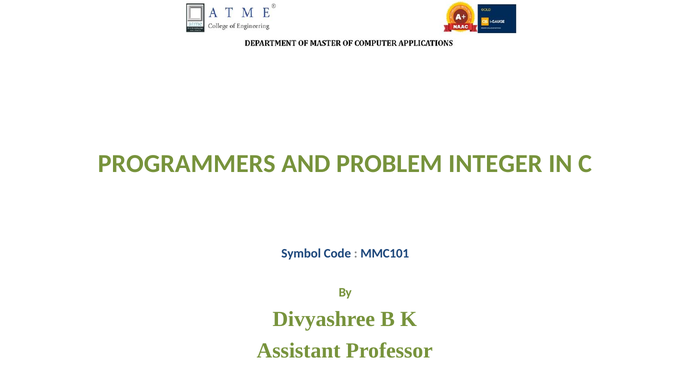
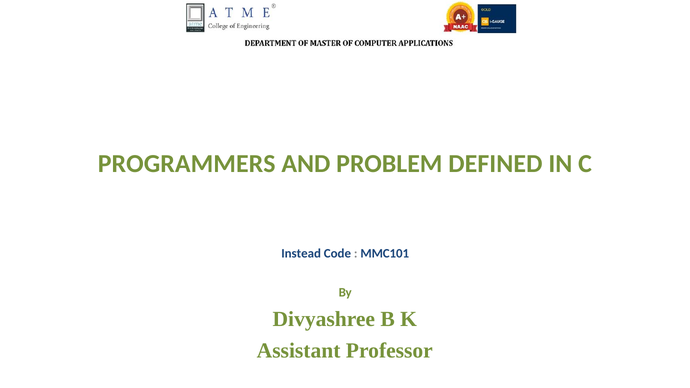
INTEGER: INTEGER -> DEFINED (495, 164)
Symbol: Symbol -> Instead (301, 254)
